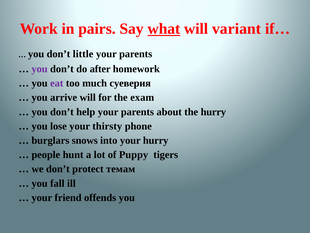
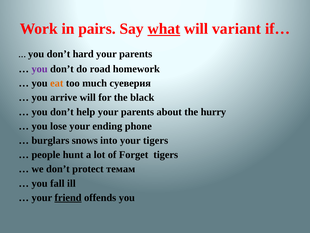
little: little -> hard (83, 54)
after: after -> road (100, 69)
eat colour: purple -> orange (57, 83)
exam: exam -> black (142, 97)
thirsty: thirsty -> ending (107, 126)
your hurry: hurry -> tigers (156, 140)
Puppy: Puppy -> Forget (134, 154)
friend underline: none -> present (68, 197)
